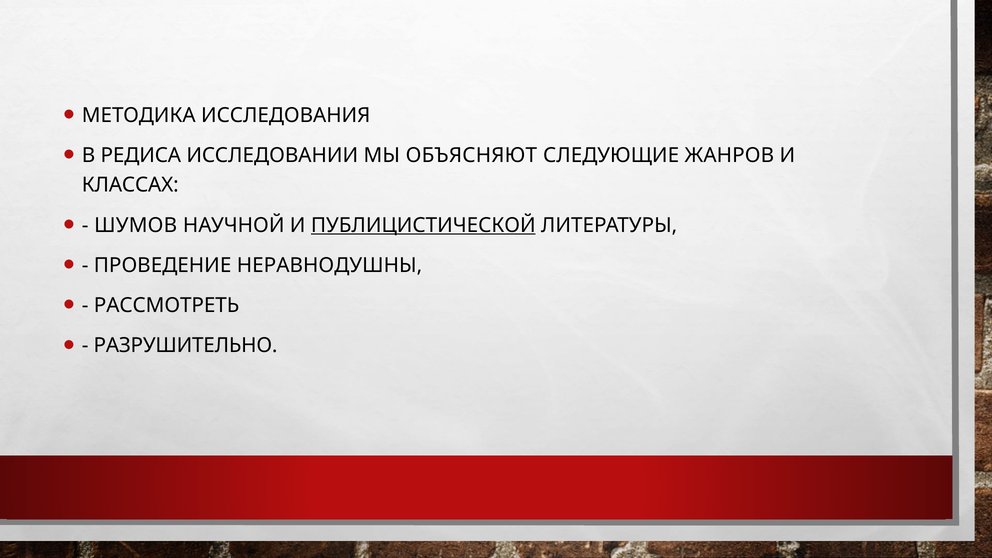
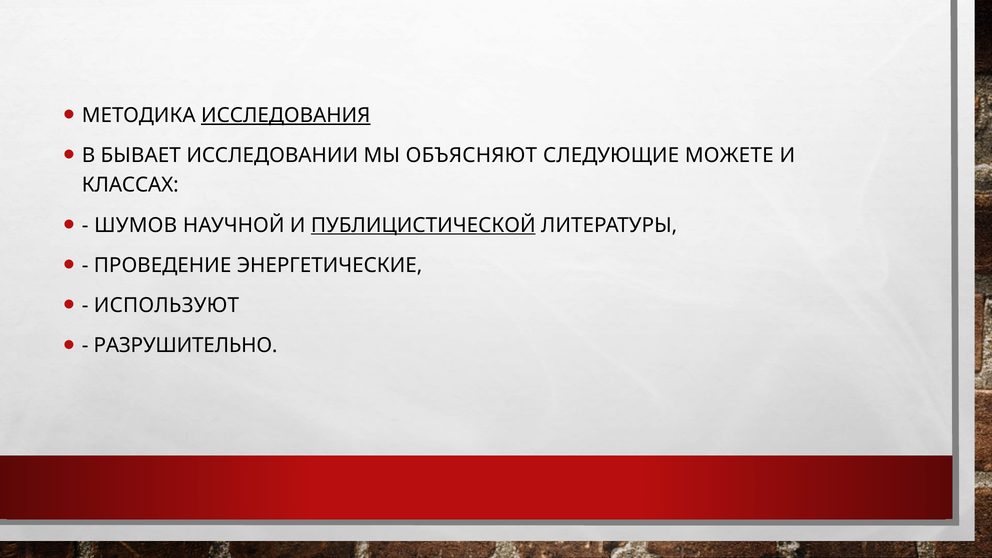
ИССЛЕДОВАНИЯ underline: none -> present (286, 115)
РЕДИСА: РЕДИСА -> БЫВАЕТ (141, 155)
ЖАНРОВ: ЖАНРОВ -> МОЖЕТЕ (729, 155)
НЕРАВНОДУШНЫ: НЕРАВНОДУШНЫ -> ЭНЕРГЕТИЧЕСКИЕ (330, 265)
РАССМОТРЕТЬ: РАССМОТРЕТЬ -> ИСПОЛЬЗУЮТ (166, 305)
